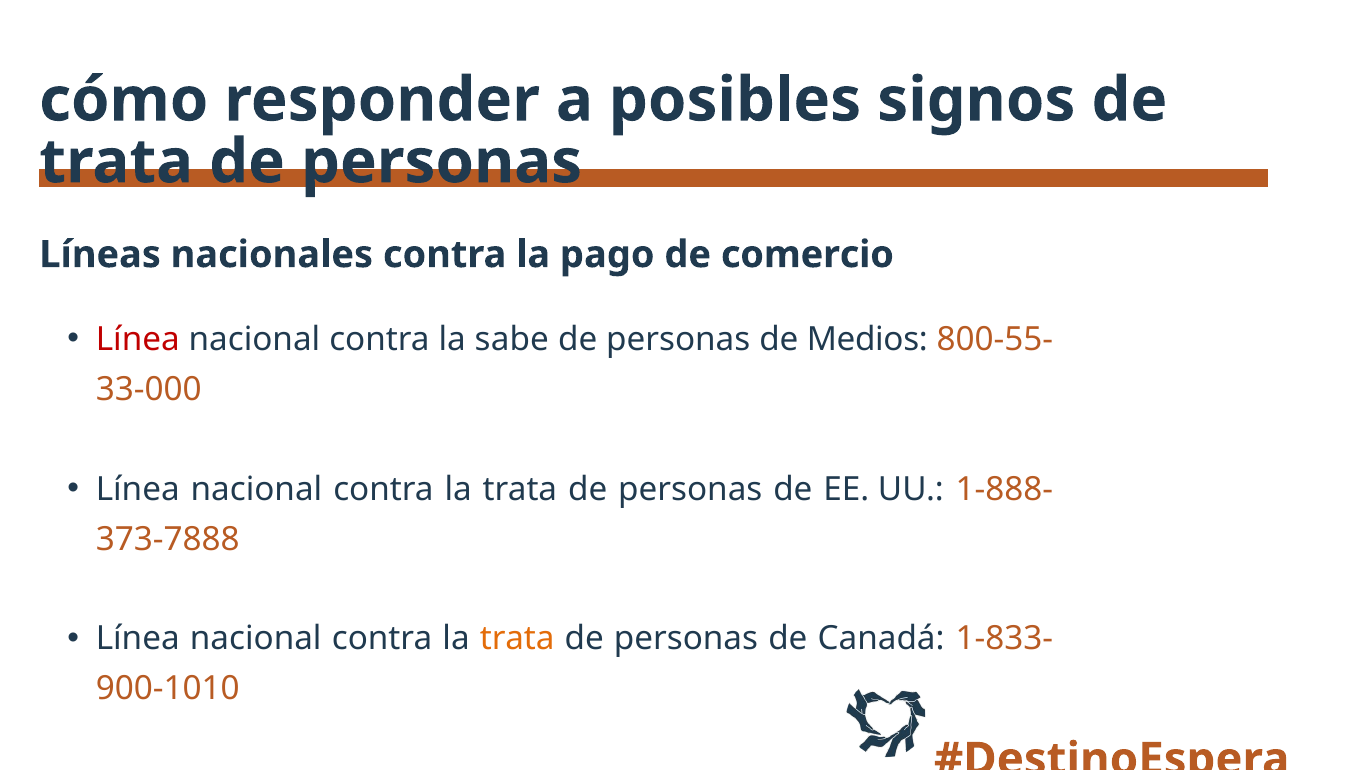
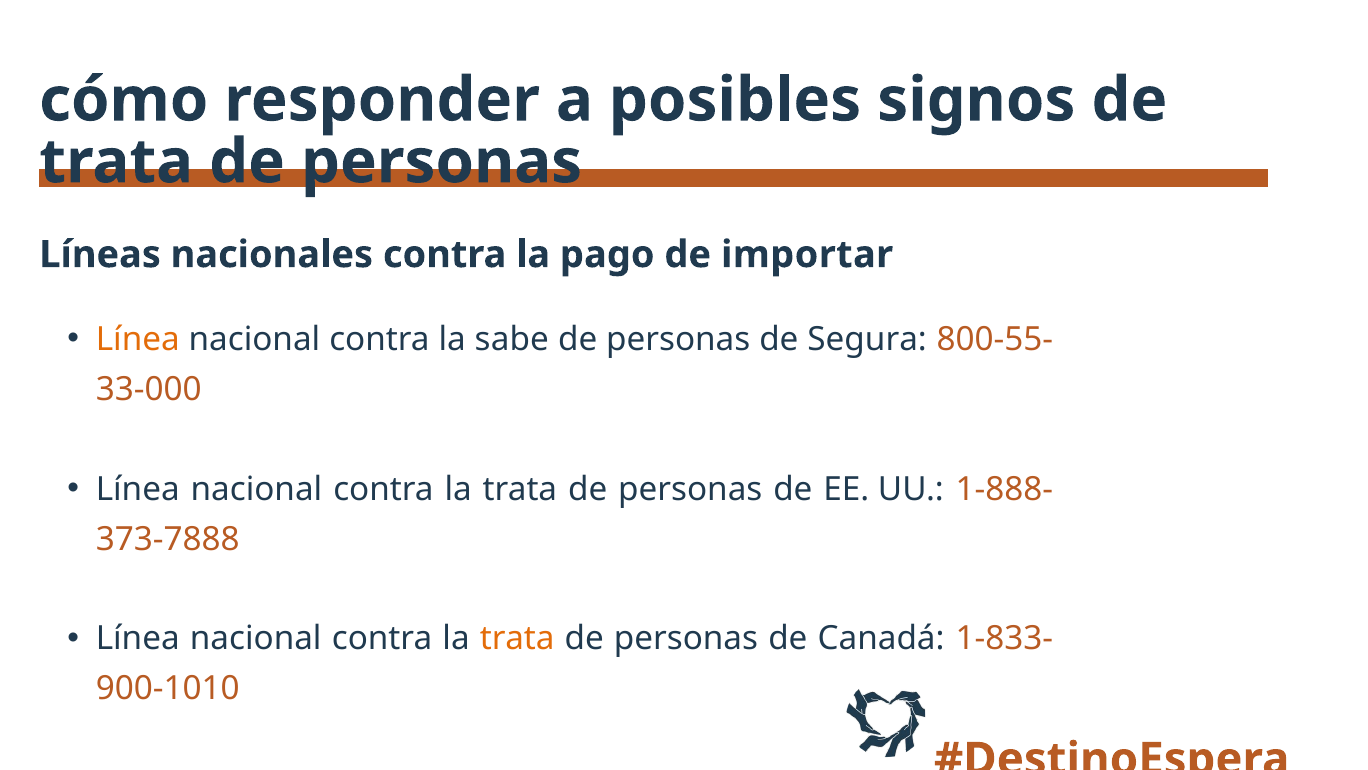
comercio: comercio -> importar (807, 254)
Línea colour: red -> orange (138, 339)
Medios: Medios -> Segura (867, 339)
